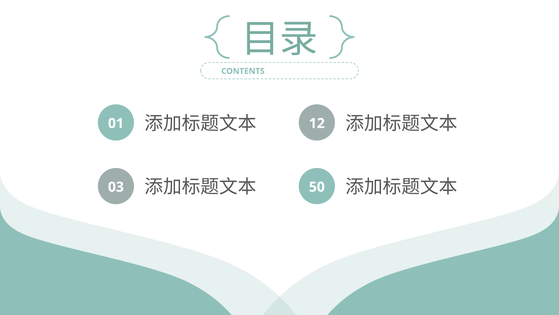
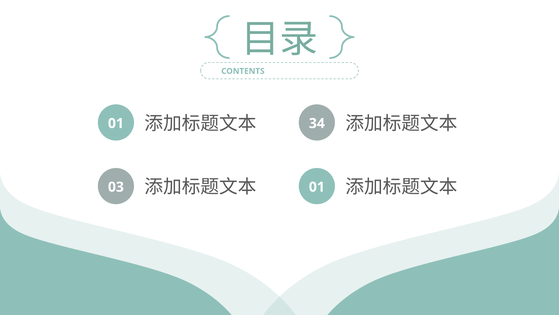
12: 12 -> 34 (317, 123)
03 50: 50 -> 01 (317, 187)
